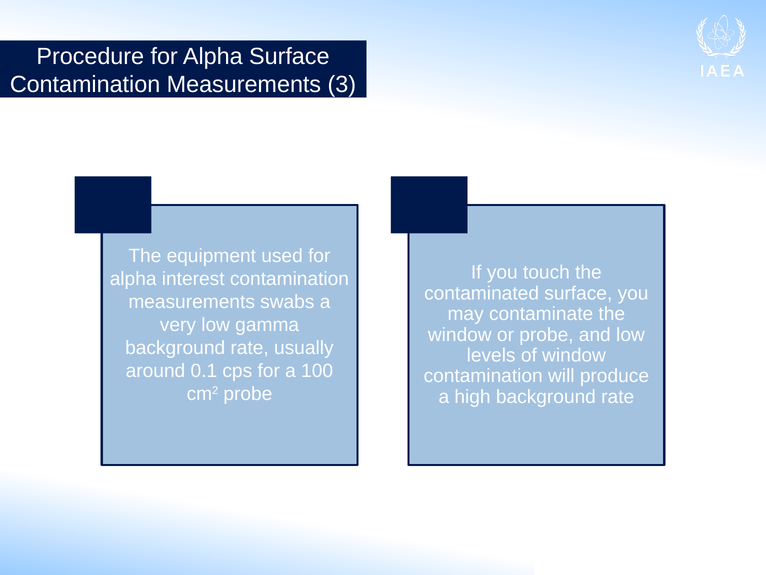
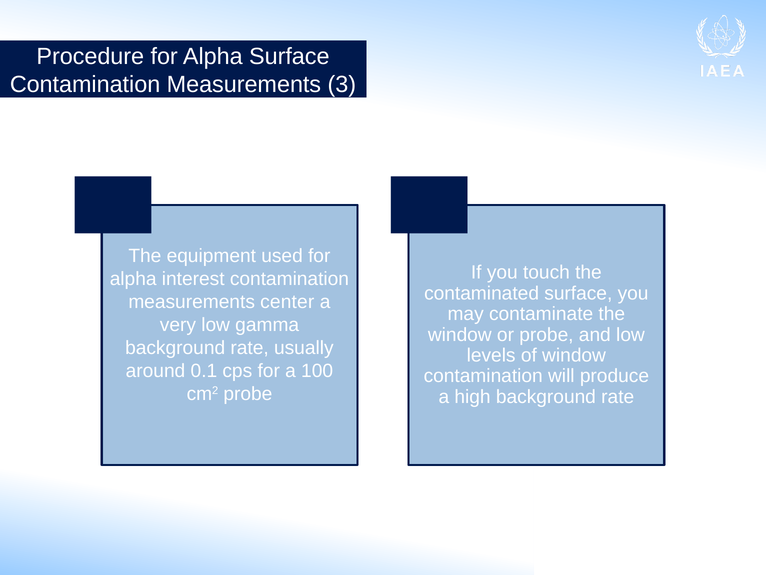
swabs: swabs -> center (287, 301)
